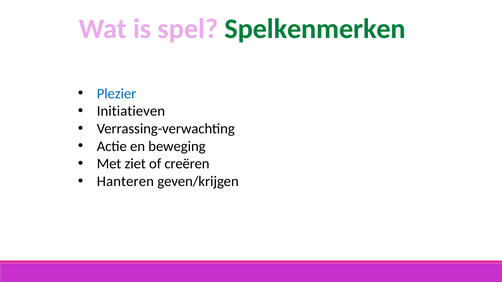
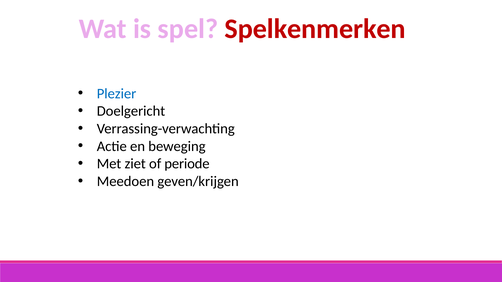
Spelkenmerken colour: green -> red (315, 29)
Initiatieven: Initiatieven -> Doelgericht (131, 111)
creëren: creëren -> periode (187, 164)
Hanteren: Hanteren -> Meedoen (125, 182)
